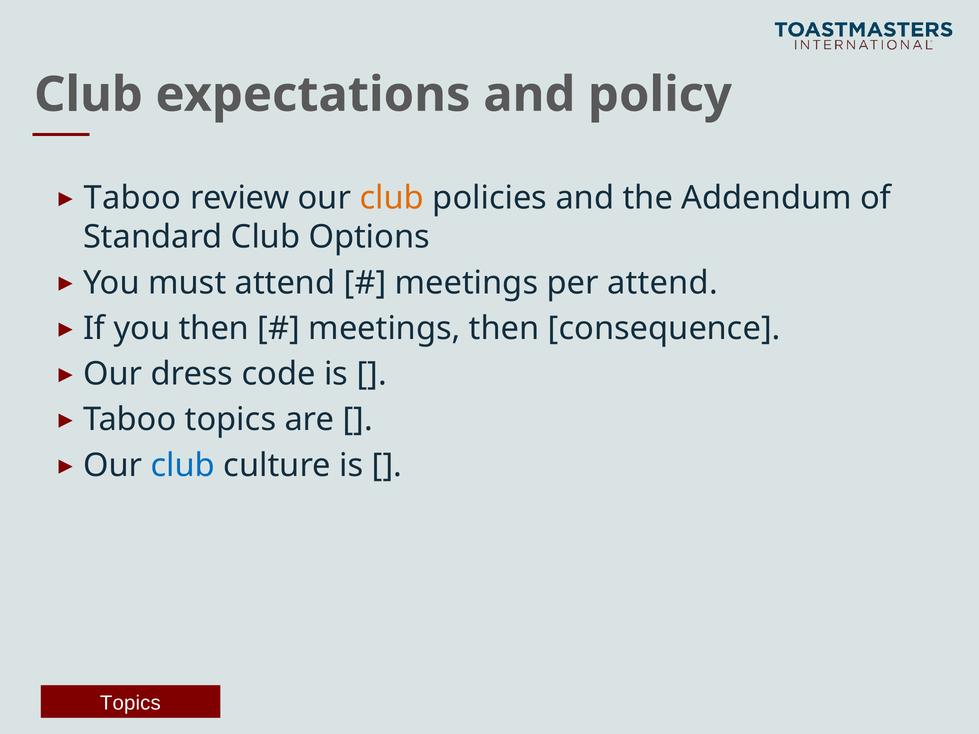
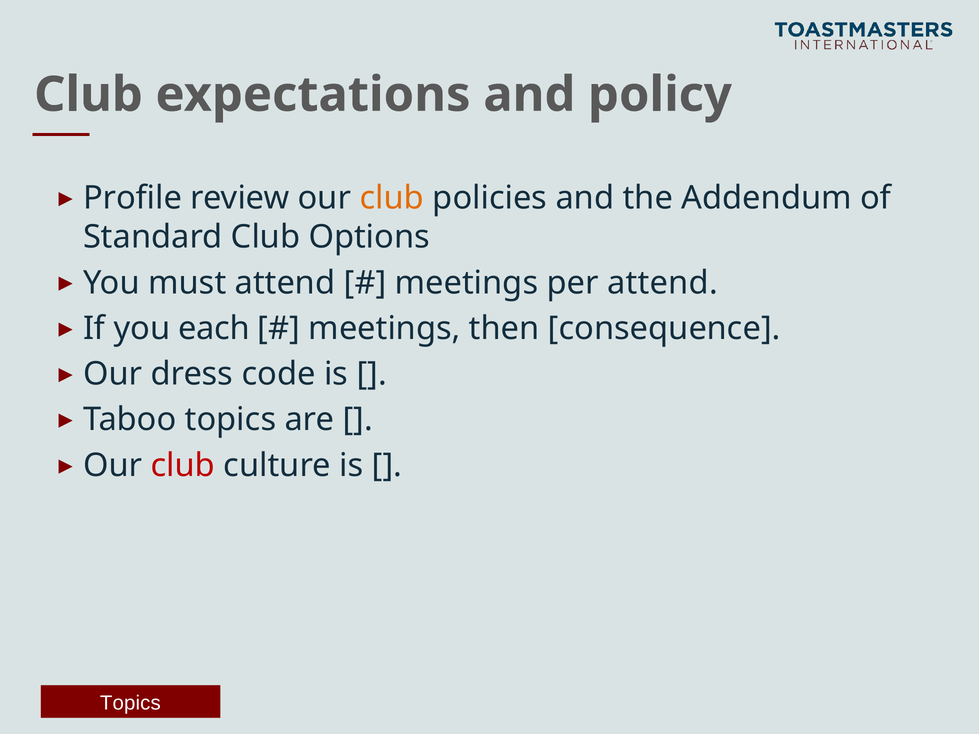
Taboo: Taboo -> Profile (133, 198)
you then: then -> each (214, 329)
club colour: blue -> red (183, 466)
